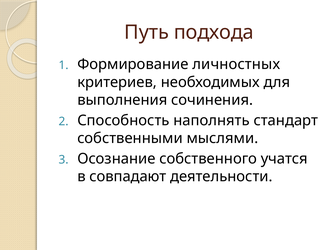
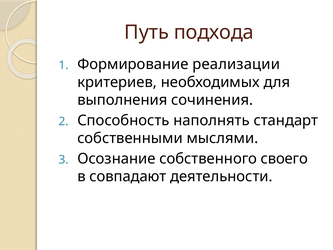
личностных: личностных -> реализации (236, 64)
учатся: учатся -> своего (284, 159)
